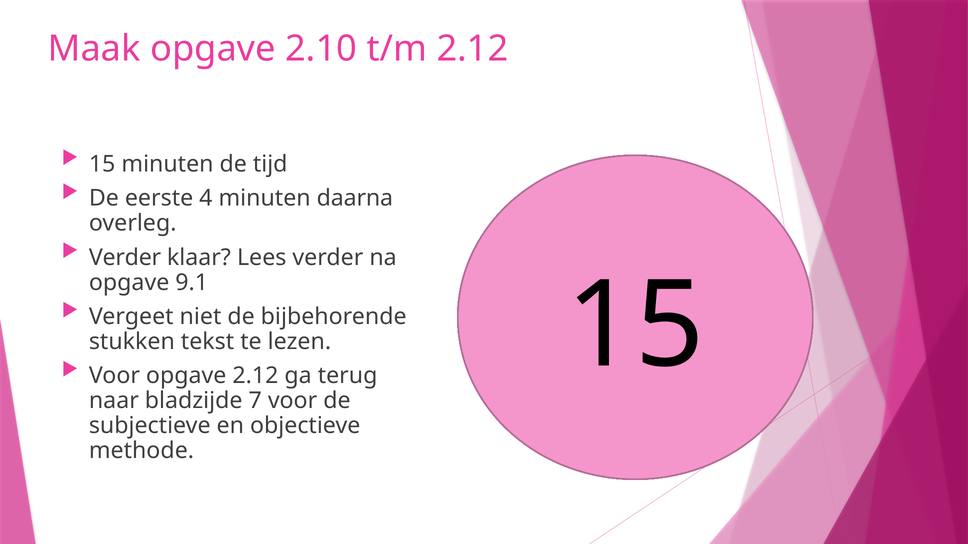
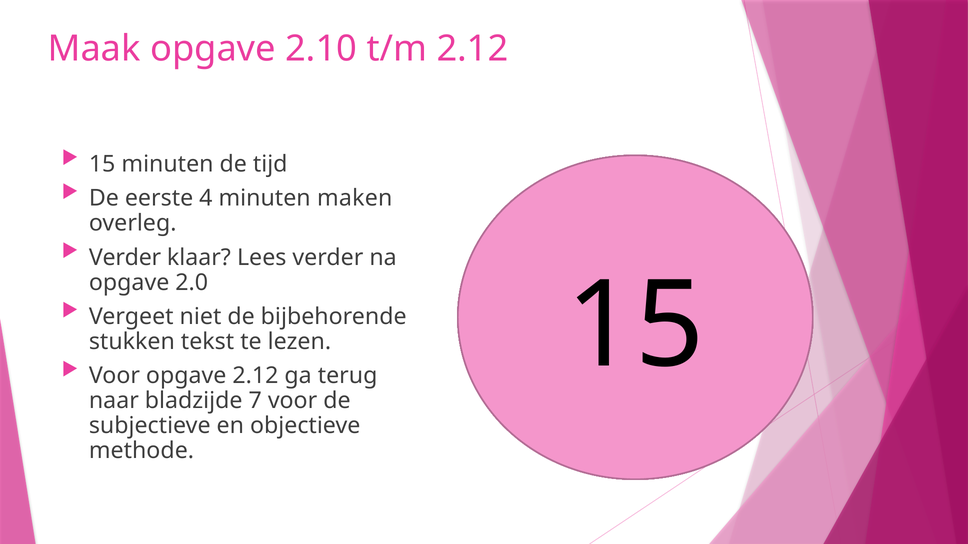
daarna: daarna -> maken (355, 198)
9.1: 9.1 -> 2.0 (192, 283)
